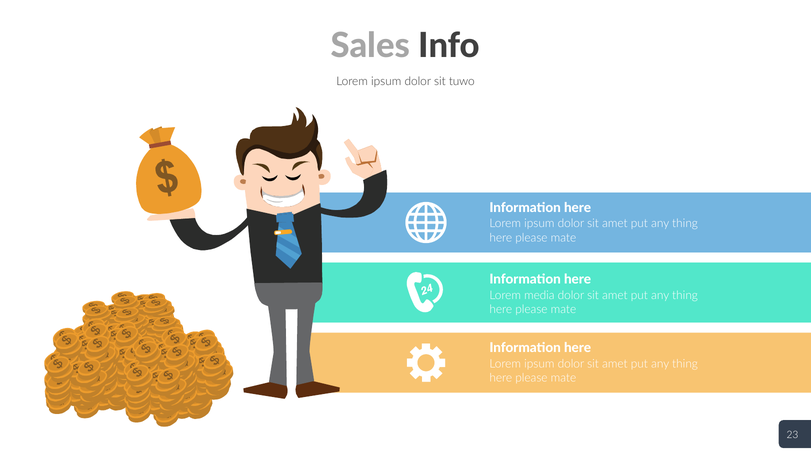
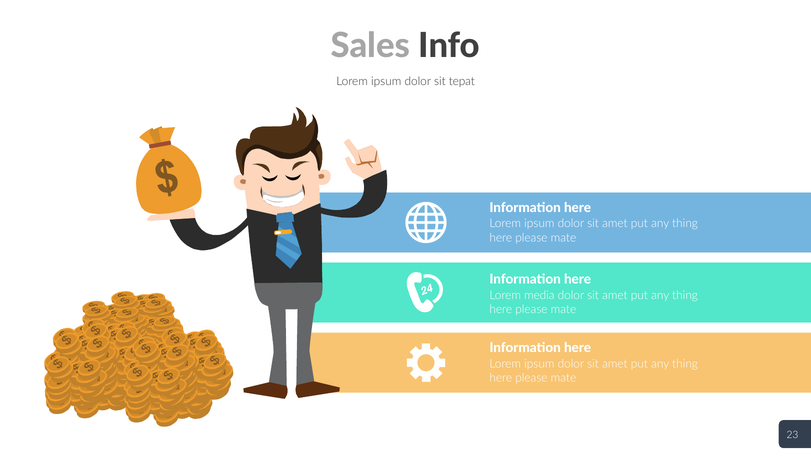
tuwo: tuwo -> tepat (462, 81)
